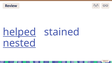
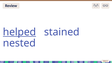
nested underline: present -> none (19, 43)
